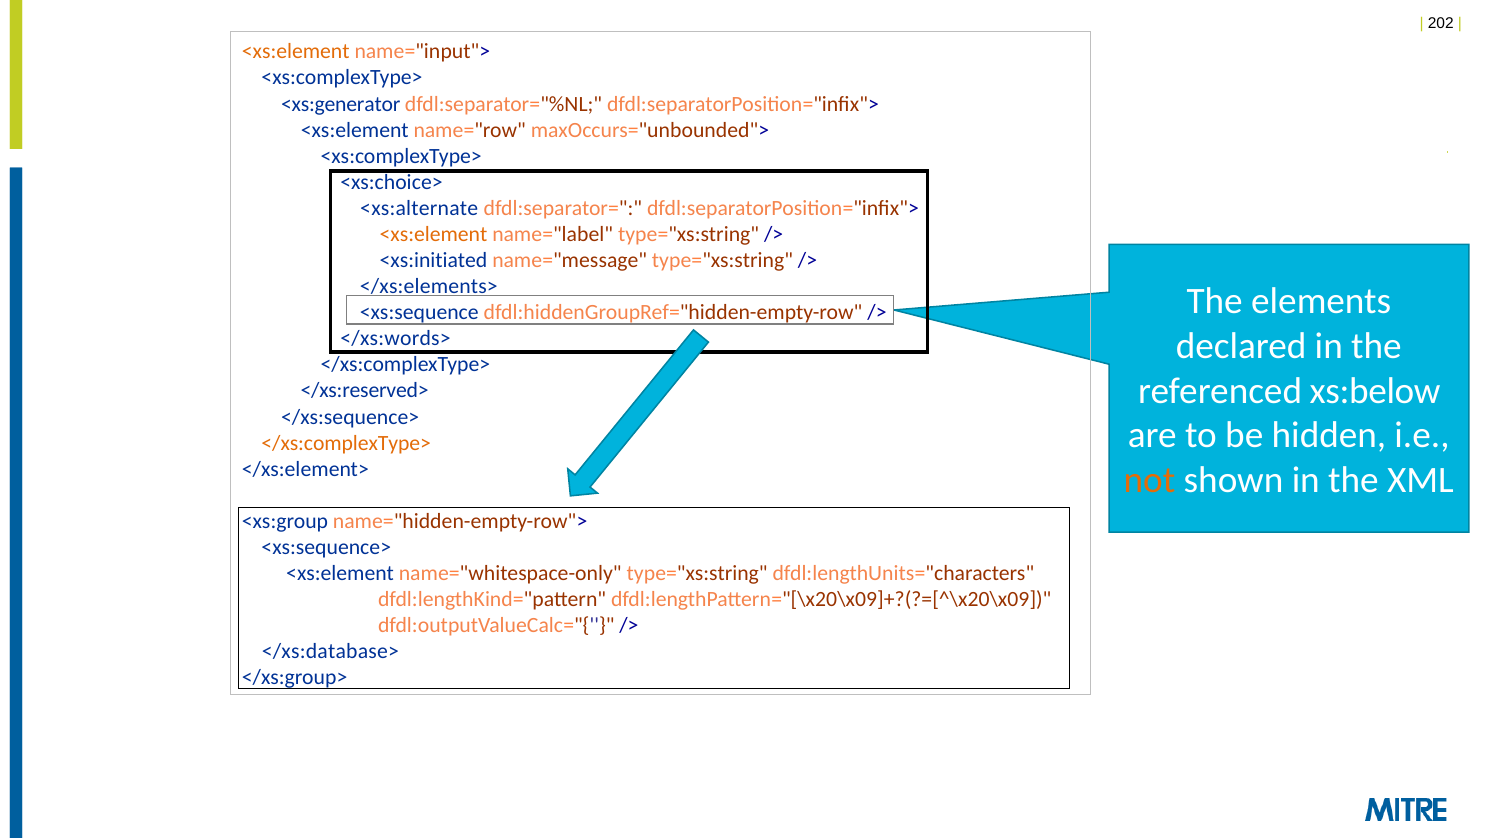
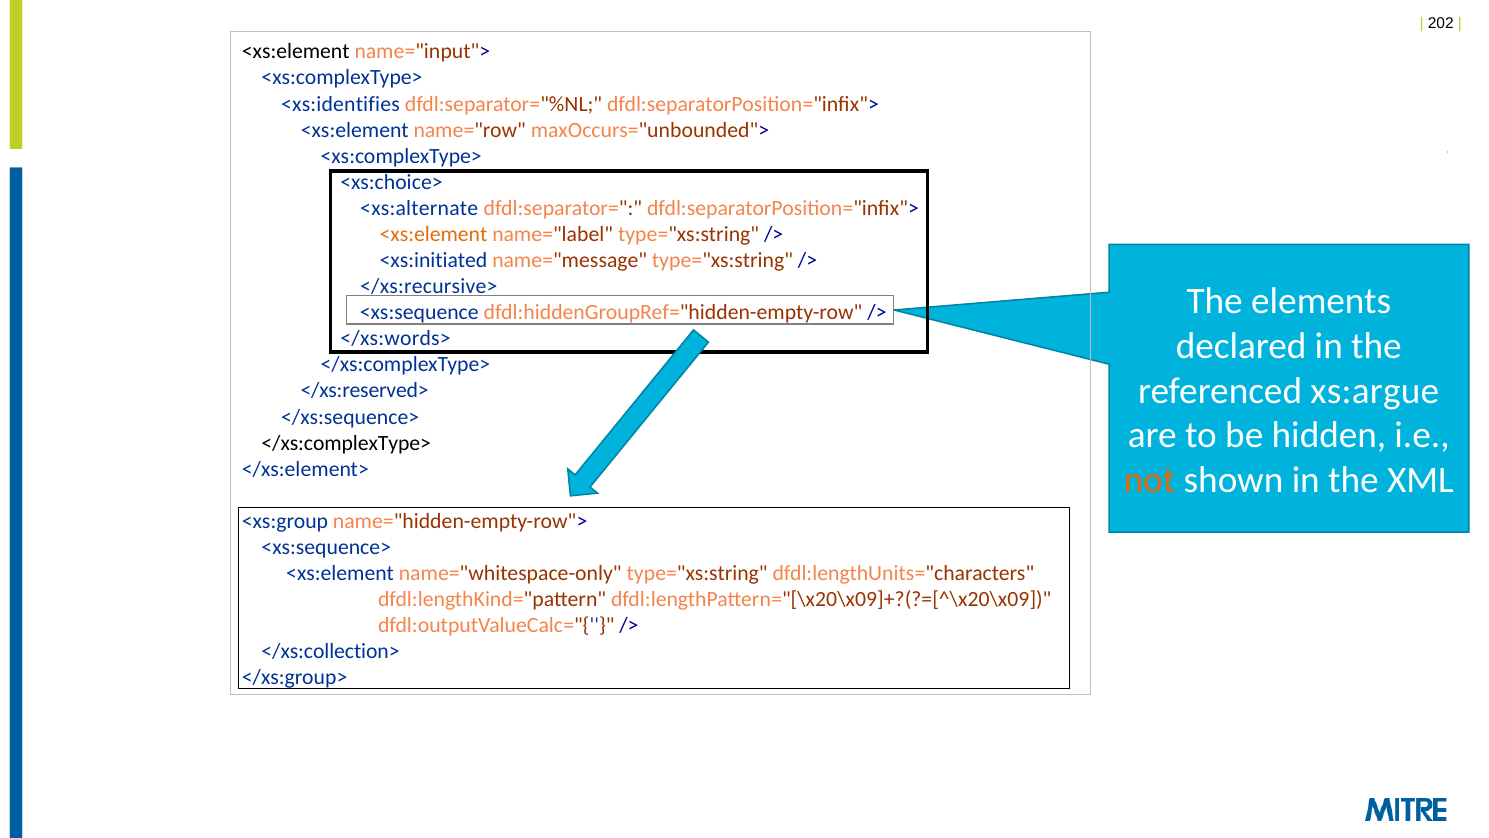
<xs:element colour: orange -> black (296, 52)
<xs:generator: <xs:generator -> <xs:identifies (340, 104)
</xs:elements>: </xs:elements> -> </xs:recursive> (429, 286)
xs:below: xs:below -> xs:argue (1375, 391)
</xs:complexType> colour: orange -> black (346, 443)
</xs:database>: </xs:database> -> </xs:collection> (331, 651)
